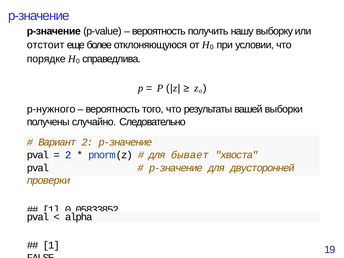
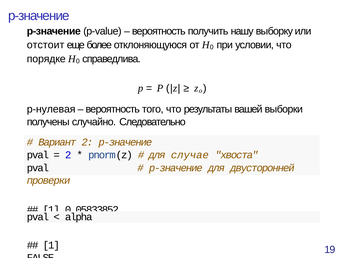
p-нужного: p-нужного -> p-нулевая (51, 109)
бывает: бывает -> случае (190, 155)
